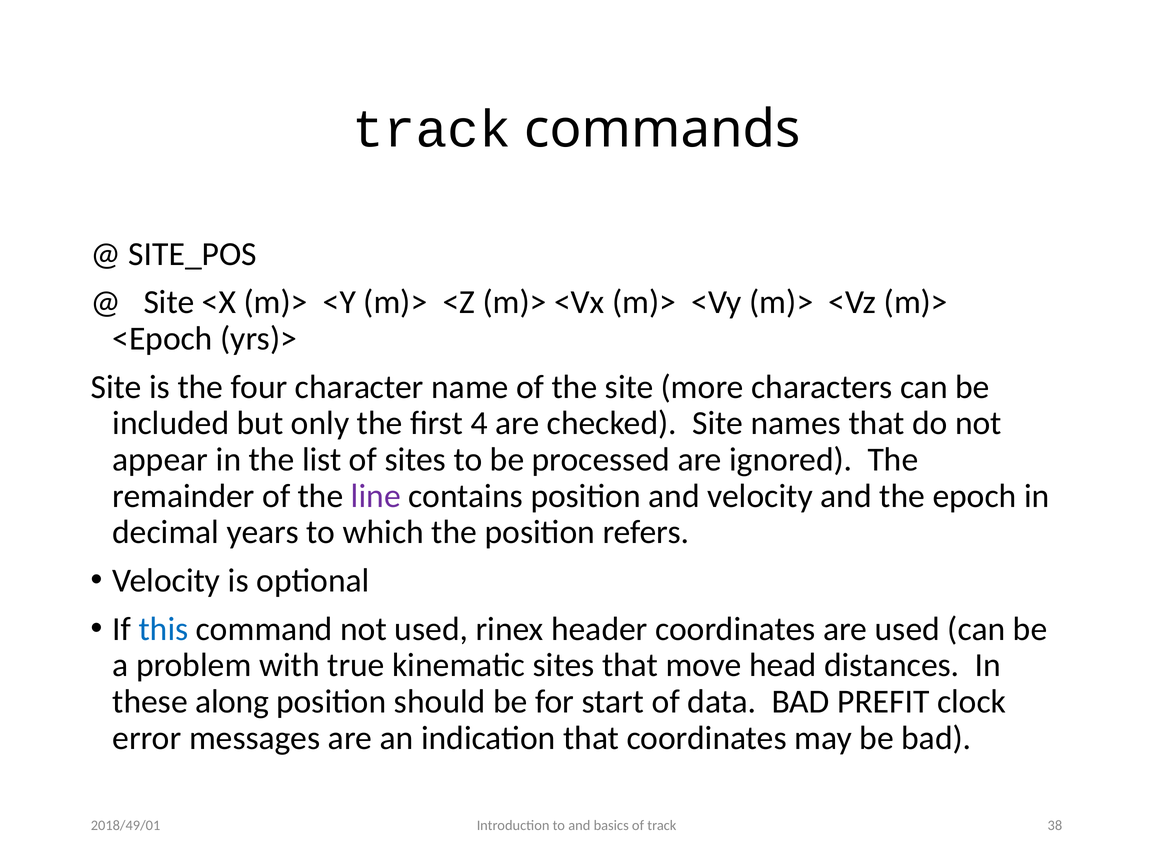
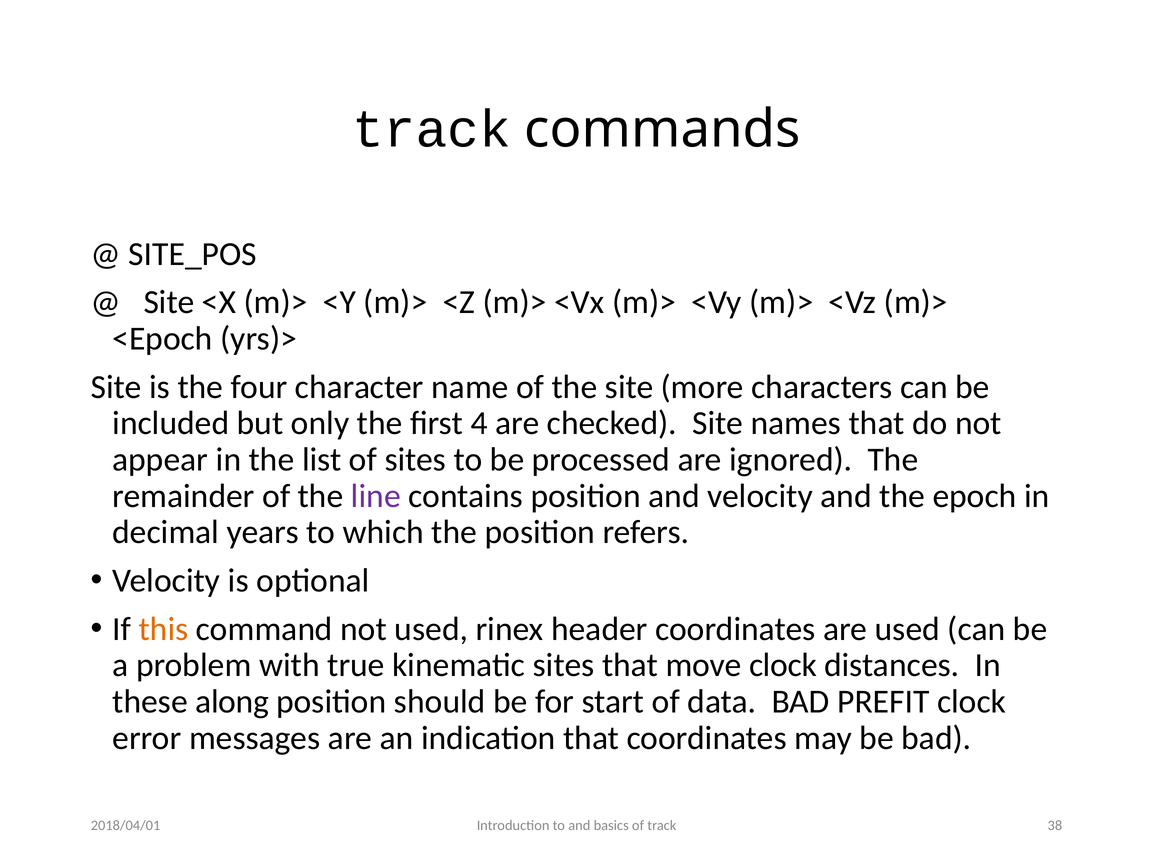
this colour: blue -> orange (164, 629)
move head: head -> clock (783, 665)
2018/49/01: 2018/49/01 -> 2018/04/01 (126, 825)
